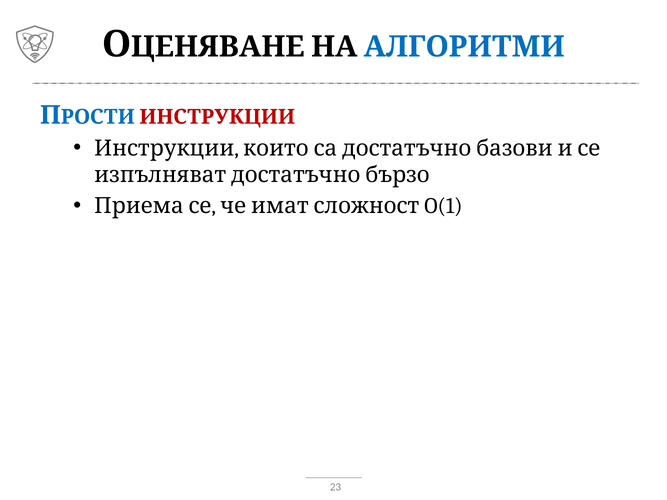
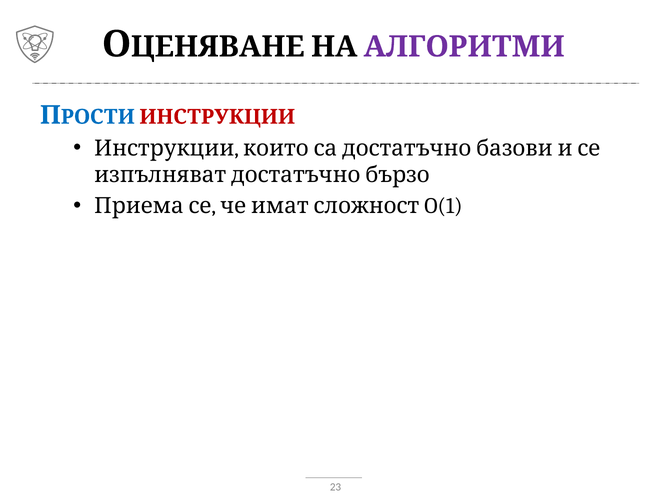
АЛГОРИТМИ colour: blue -> purple (464, 47)
